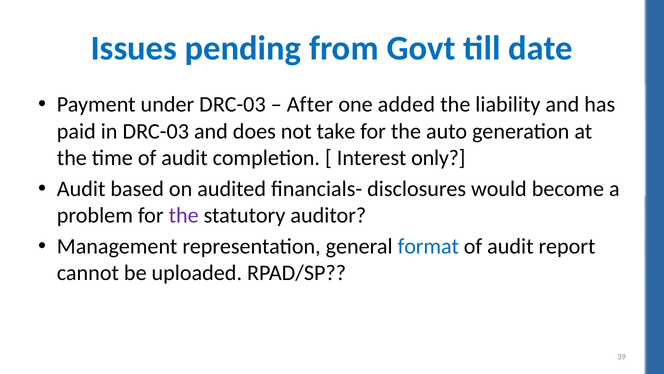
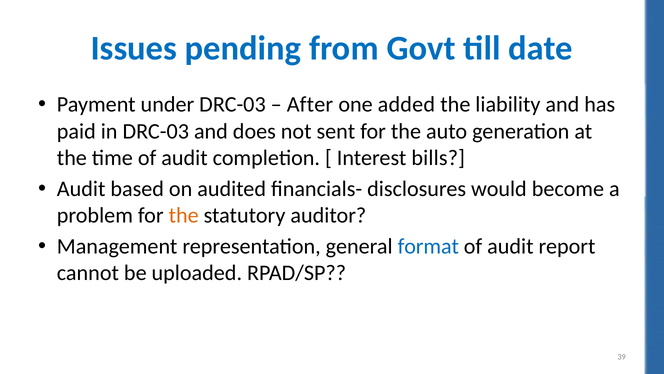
take: take -> sent (336, 131)
only: only -> bills (438, 158)
the colour: purple -> orange (184, 215)
